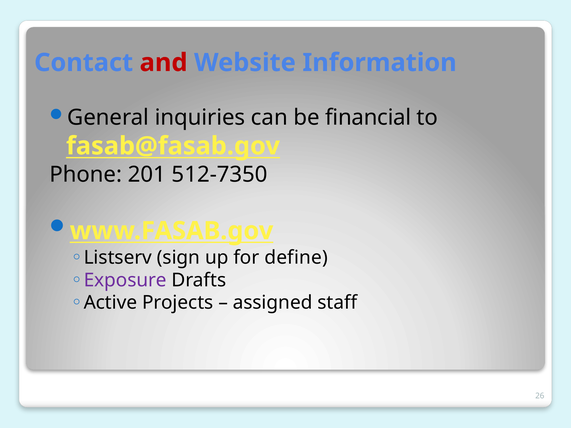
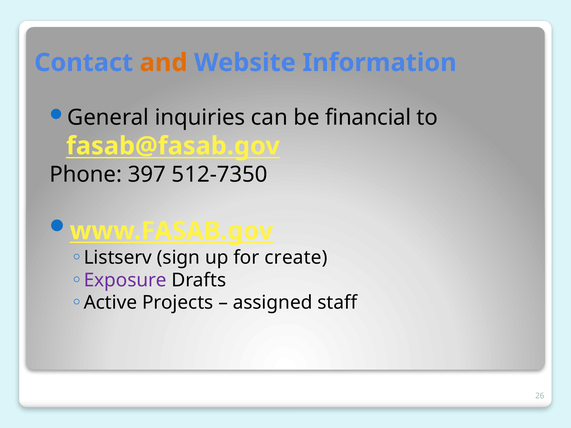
and colour: red -> orange (164, 63)
201: 201 -> 397 (147, 174)
define: define -> create (296, 258)
